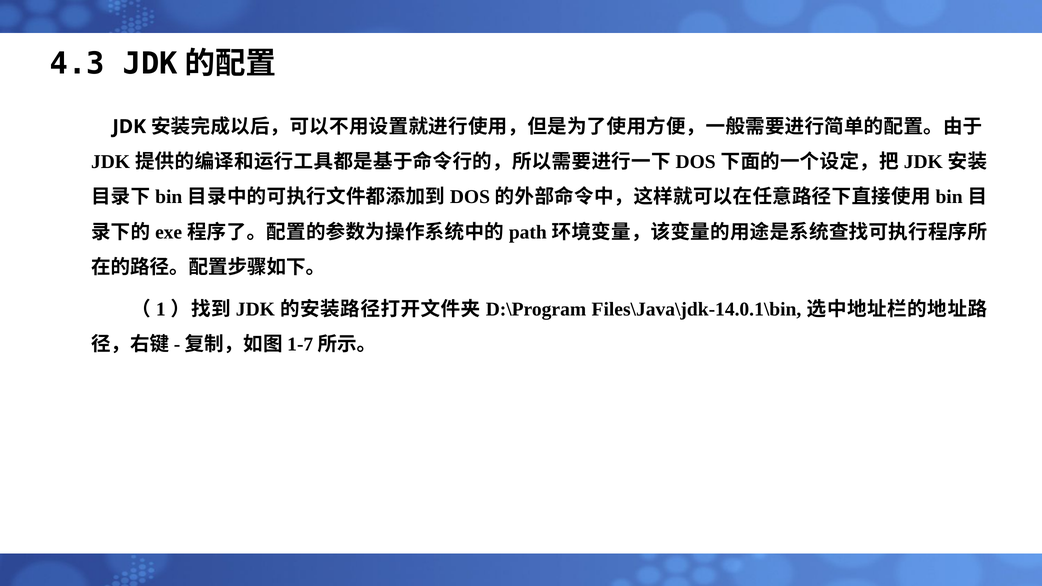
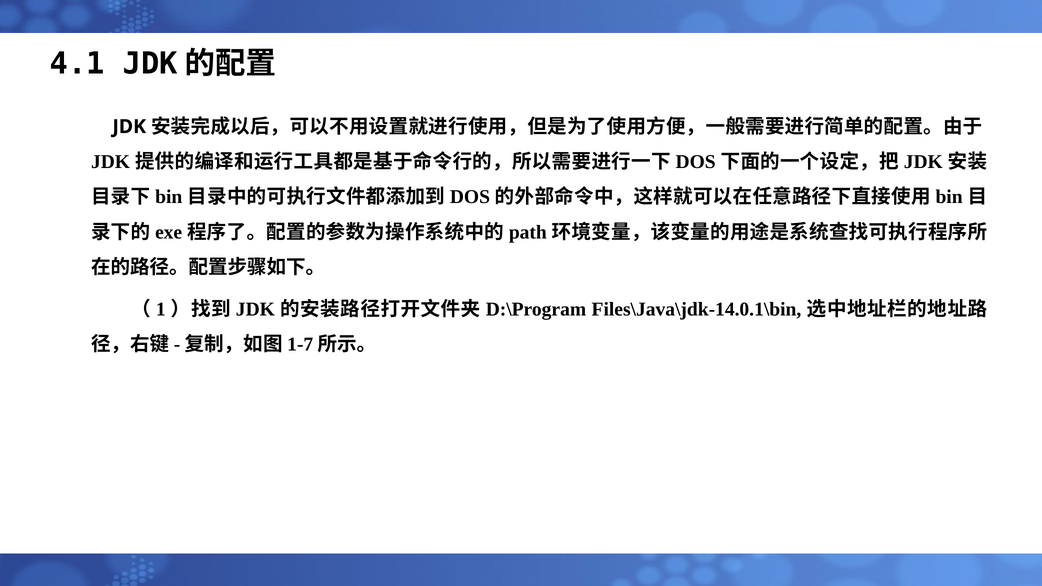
4.3: 4.3 -> 4.1 (77, 64)
